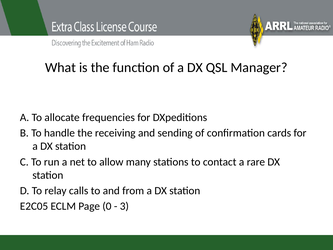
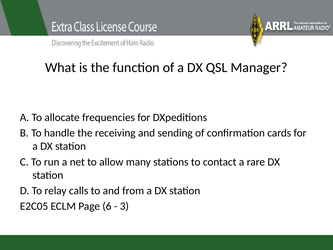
0: 0 -> 6 (107, 206)
